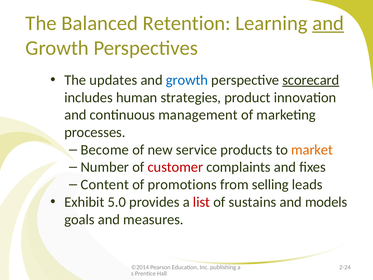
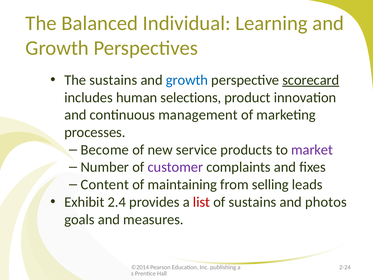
Retention: Retention -> Individual (187, 23)
and underline: present -> none (328, 23)
The updates: updates -> sustains (113, 80)
strategies: strategies -> selections (191, 97)
market colour: orange -> purple (312, 150)
customer colour: red -> purple (175, 167)
promotions: promotions -> maintaining (182, 184)
5.0: 5.0 -> 2.4 (117, 202)
models: models -> photos (326, 202)
